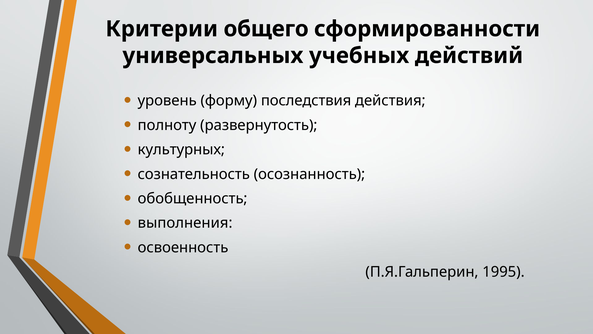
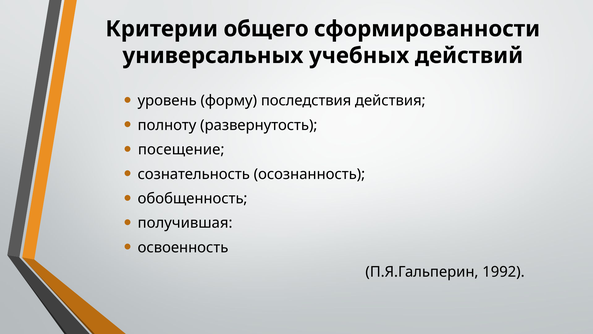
культурных: культурных -> посещение (181, 149)
выполнения: выполнения -> получившая (185, 223)
1995: 1995 -> 1992 (503, 272)
